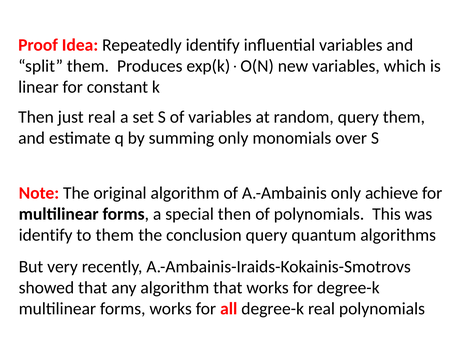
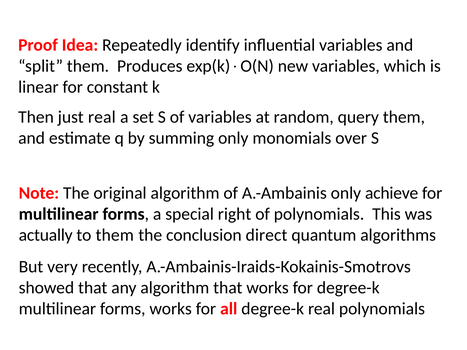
special then: then -> right (235, 214)
identify: identify -> actually (46, 235)
conclusion query: query -> direct (267, 235)
